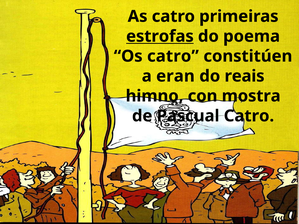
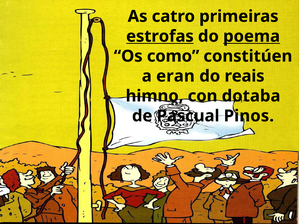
poema underline: none -> present (252, 36)
Os catro: catro -> como (173, 56)
mostra: mostra -> dotaba (251, 96)
Pascual Catro: Catro -> Pinos (249, 116)
